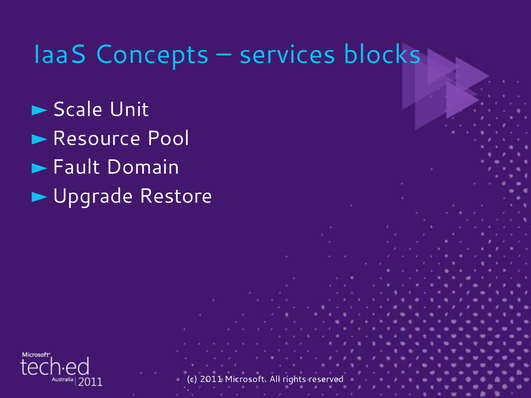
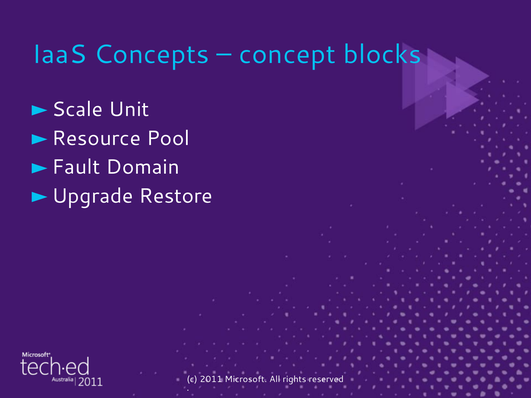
services: services -> concept (287, 54)
